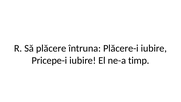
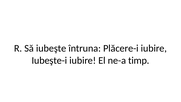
plăcere: plăcere -> iubeşte (51, 48)
Pricepe-i: Pricepe-i -> Iubeşte-i (49, 60)
